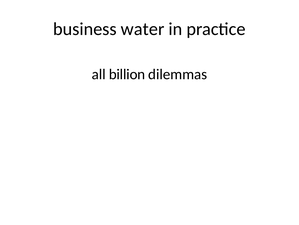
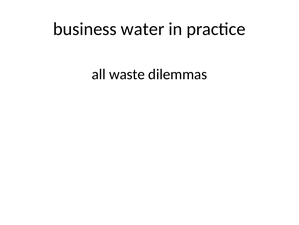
billion: billion -> waste (127, 74)
